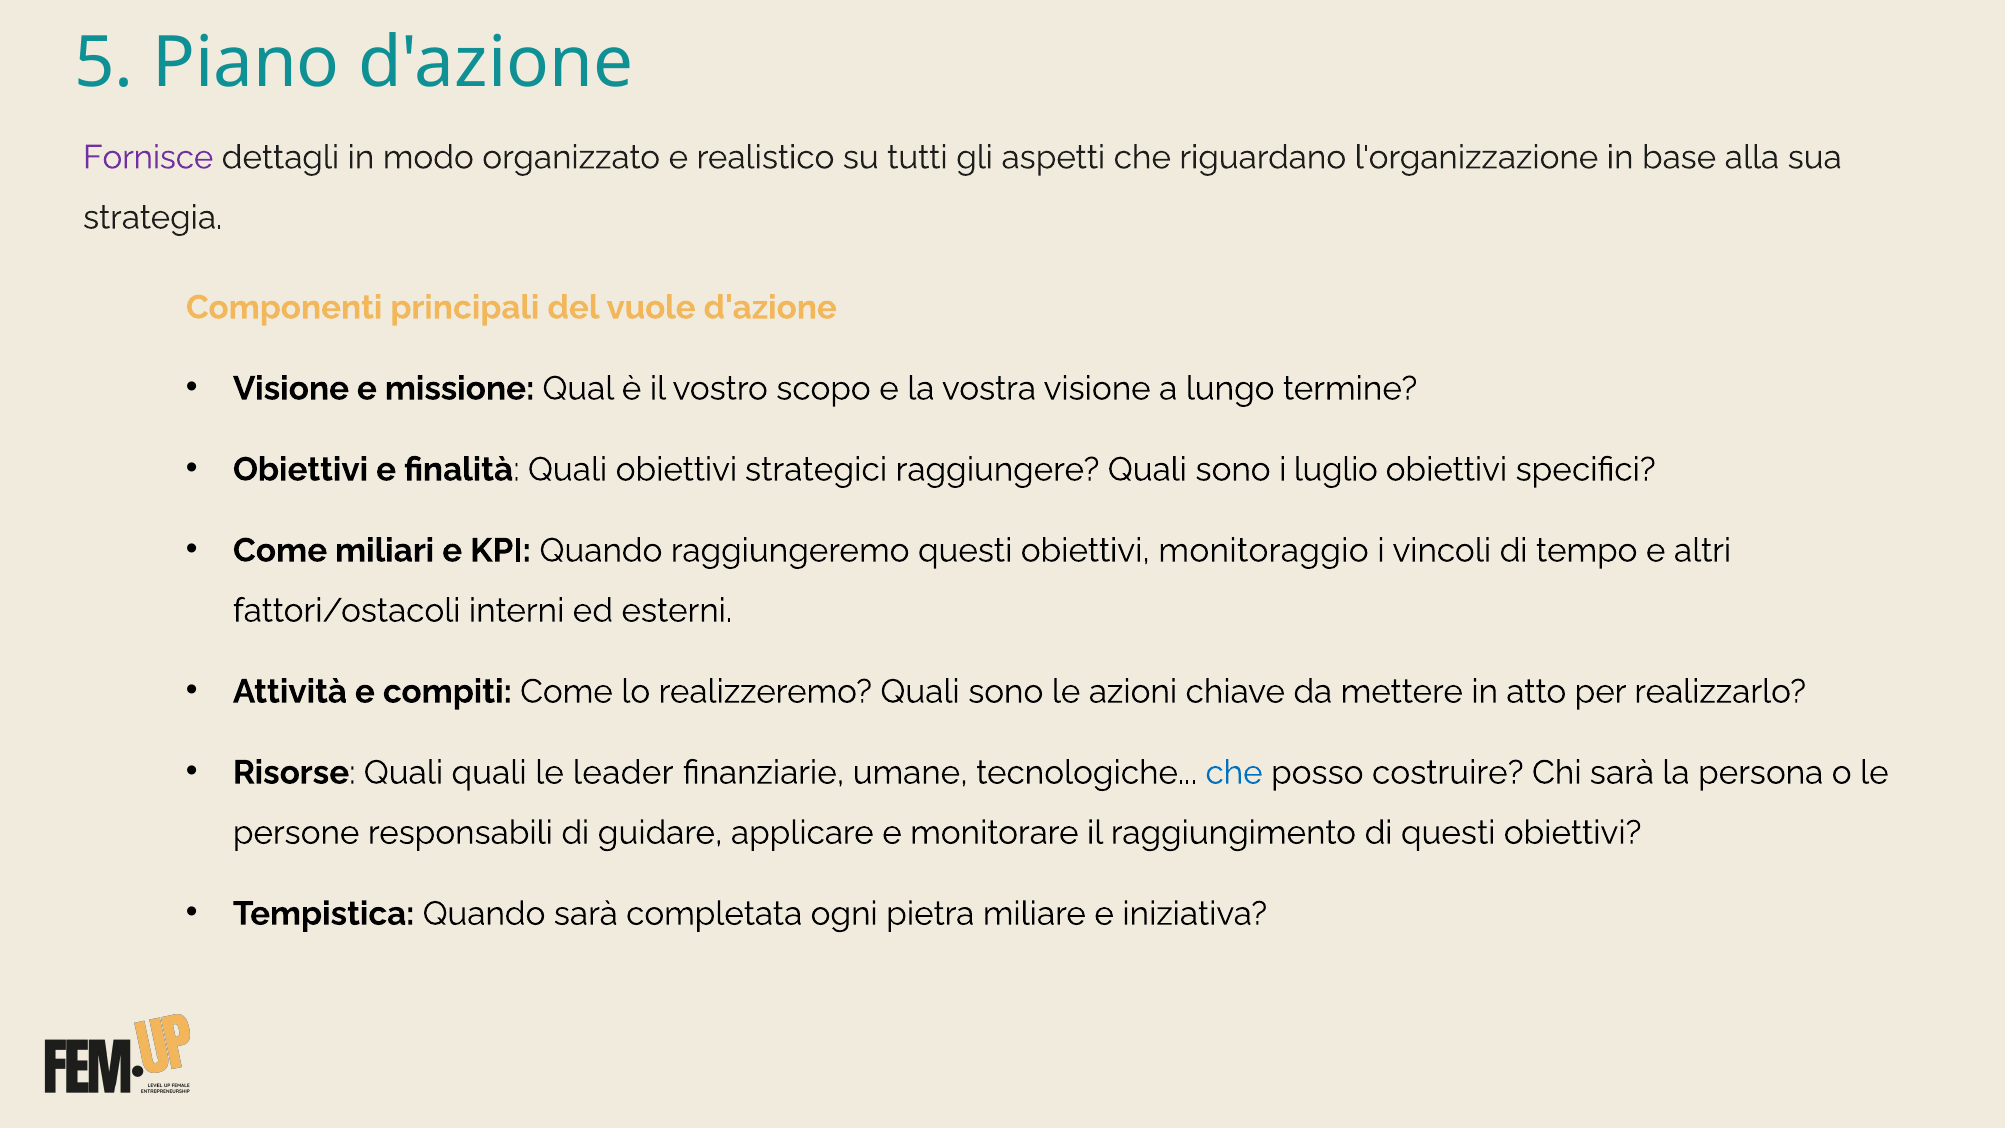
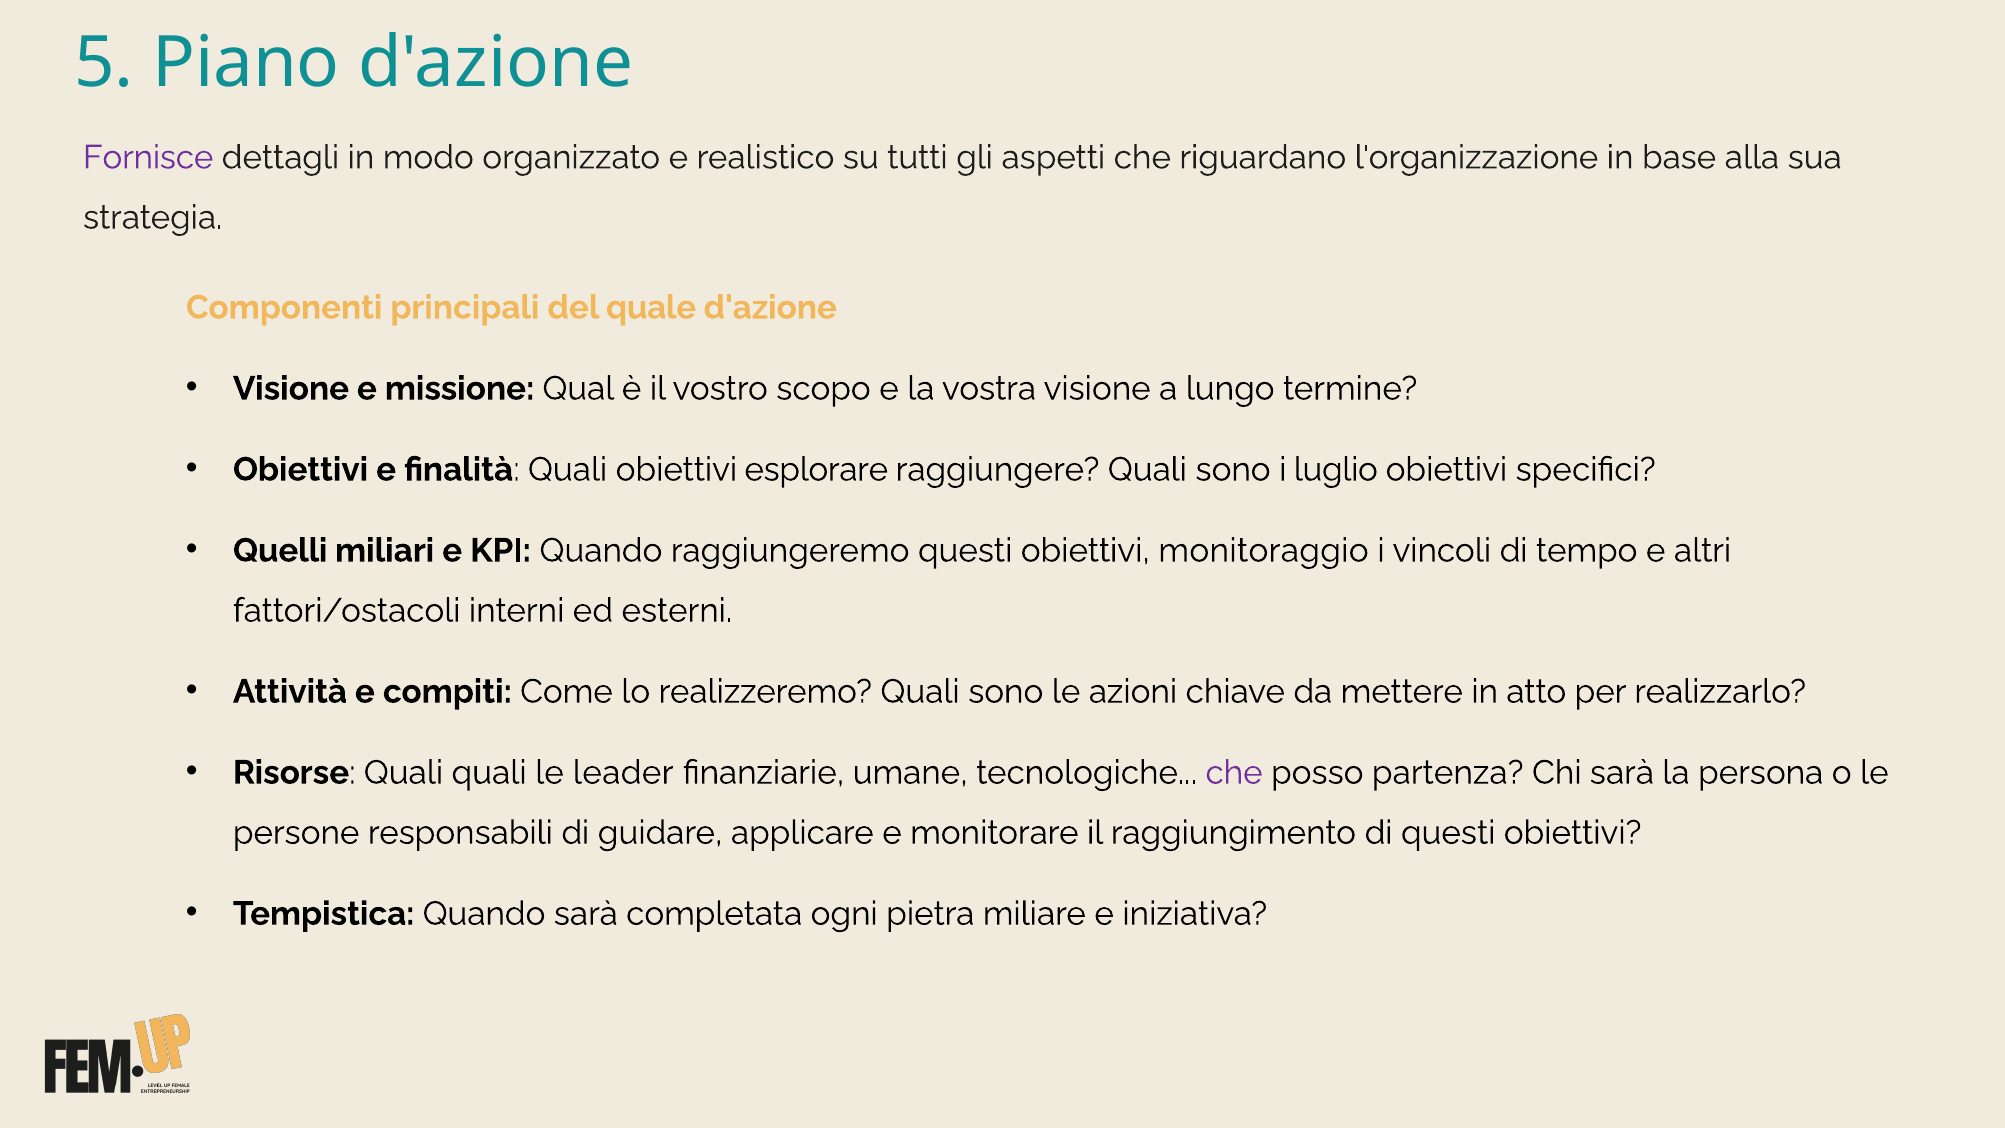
vuole: vuole -> quale (651, 307)
strategici: strategici -> esplorare (816, 469)
Come: Come -> Quelli (280, 550)
che colour: blue -> purple (1234, 772)
costruire: costruire -> partenza (1448, 772)
